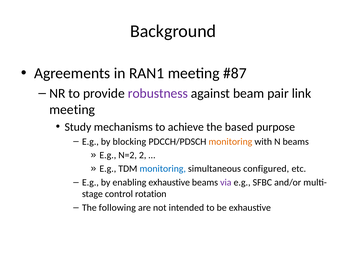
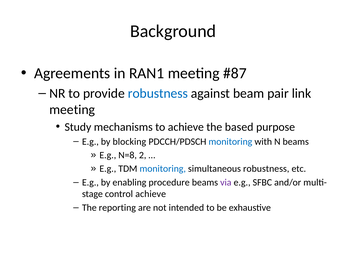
robustness colour: purple -> blue (158, 93)
monitoring colour: orange -> blue (230, 141)
N=2: N=2 -> N=8 (128, 155)
simultaneous configured: configured -> robustness (266, 169)
enabling exhaustive: exhaustive -> procedure (169, 182)
control rotation: rotation -> achieve (151, 194)
following: following -> reporting (117, 207)
